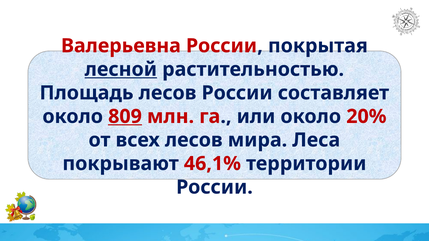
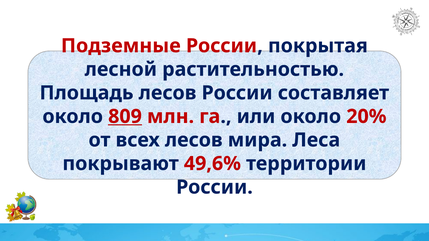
Валерьевна: Валерьевна -> Подземные (121, 46)
лесной underline: present -> none (121, 69)
46,1%: 46,1% -> 49,6% (212, 164)
